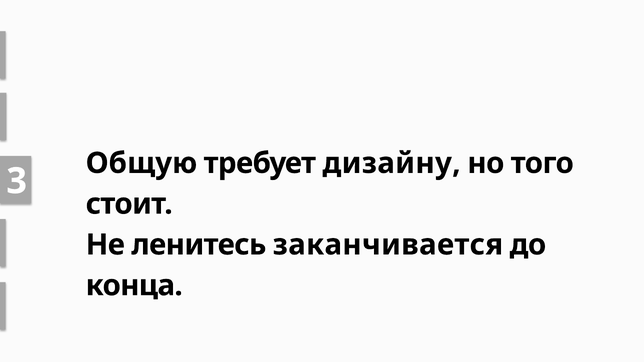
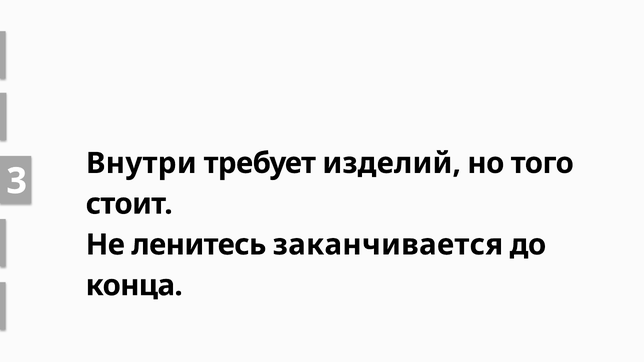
Общую: Общую -> Внутри (141, 163)
дизайну: дизайну -> изделий (392, 163)
